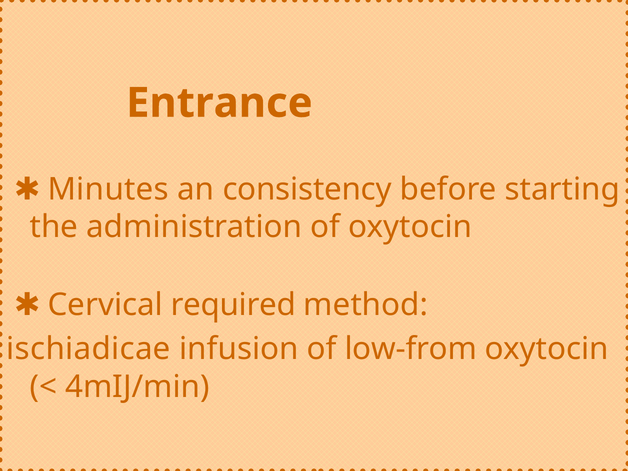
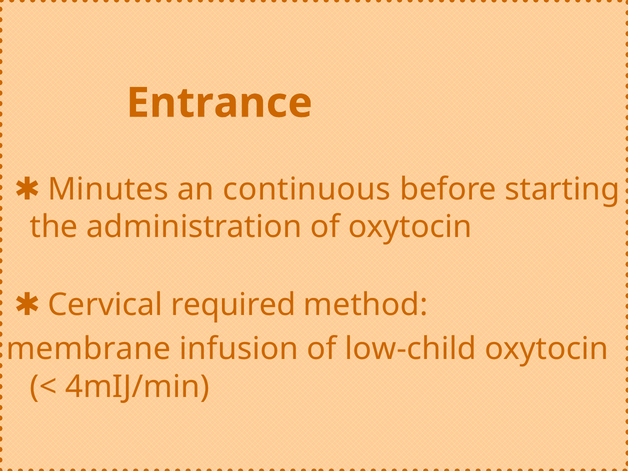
consistency: consistency -> continuous (307, 189)
ischiadicae: ischiadicae -> membrane (89, 349)
low-from: low-from -> low-child (411, 349)
